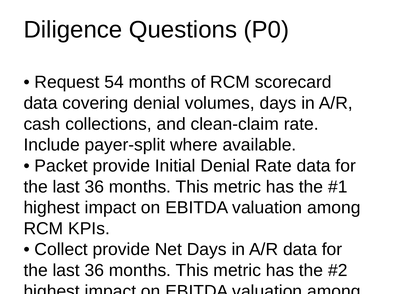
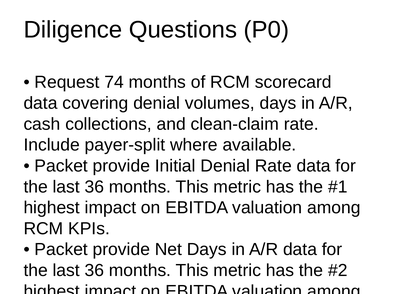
54: 54 -> 74 (114, 82)
Collect: Collect -> Packet (61, 250)
